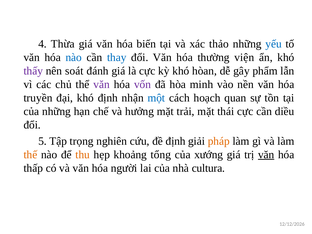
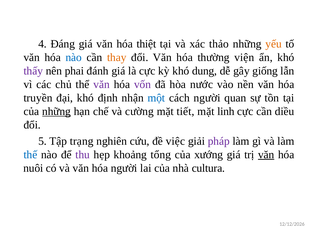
Thừa: Thừa -> Đáng (63, 44)
biến: biến -> thiệt (146, 44)
yếu colour: blue -> orange (274, 44)
thay colour: blue -> orange (117, 57)
soát: soát -> phai (74, 71)
hòan: hòan -> dung (205, 71)
phẩm: phẩm -> giống (265, 71)
minh: minh -> nước (202, 84)
cách hoạch: hoạch -> người (207, 98)
những underline: none -> present (56, 111)
hưởng: hưởng -> cường (140, 111)
trải: trải -> tiết (186, 111)
thái: thái -> linh (226, 111)
trọng: trọng -> trạng (82, 141)
đề định: định -> việc (175, 141)
pháp colour: orange -> purple (219, 141)
thế colour: orange -> blue (30, 155)
thu colour: orange -> purple (83, 155)
thấp: thấp -> nuôi (33, 168)
